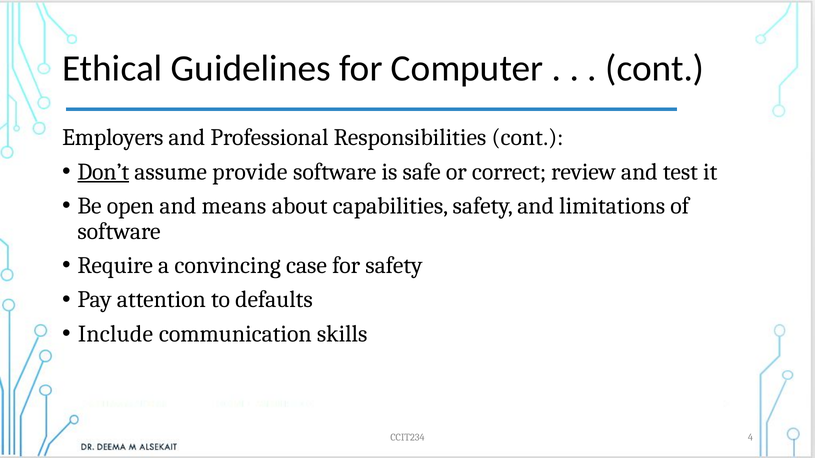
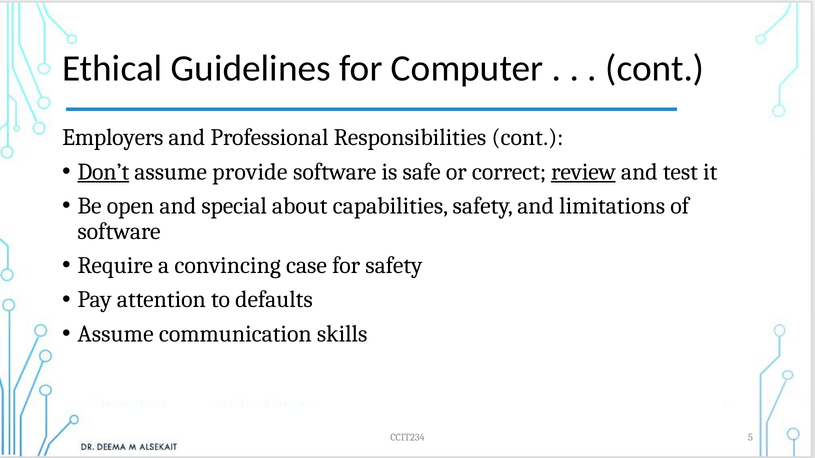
review underline: none -> present (583, 172)
means: means -> special (234, 206)
Include: Include -> Assume (116, 334)
4: 4 -> 5 (750, 438)
